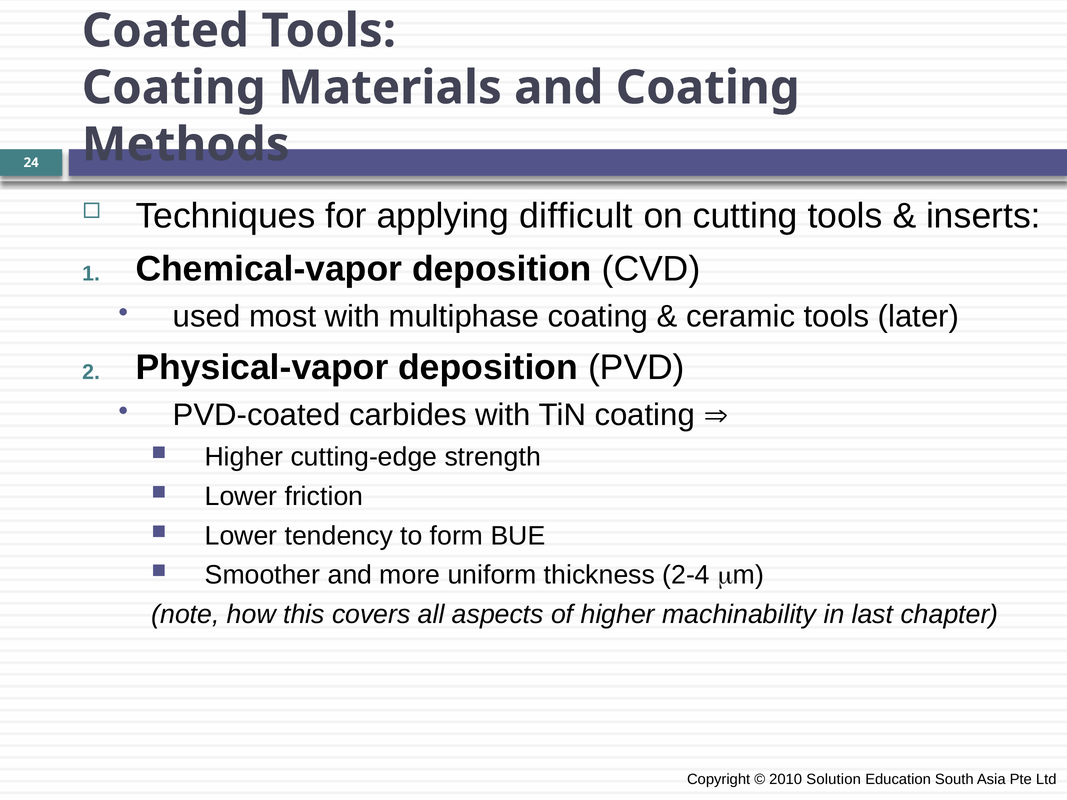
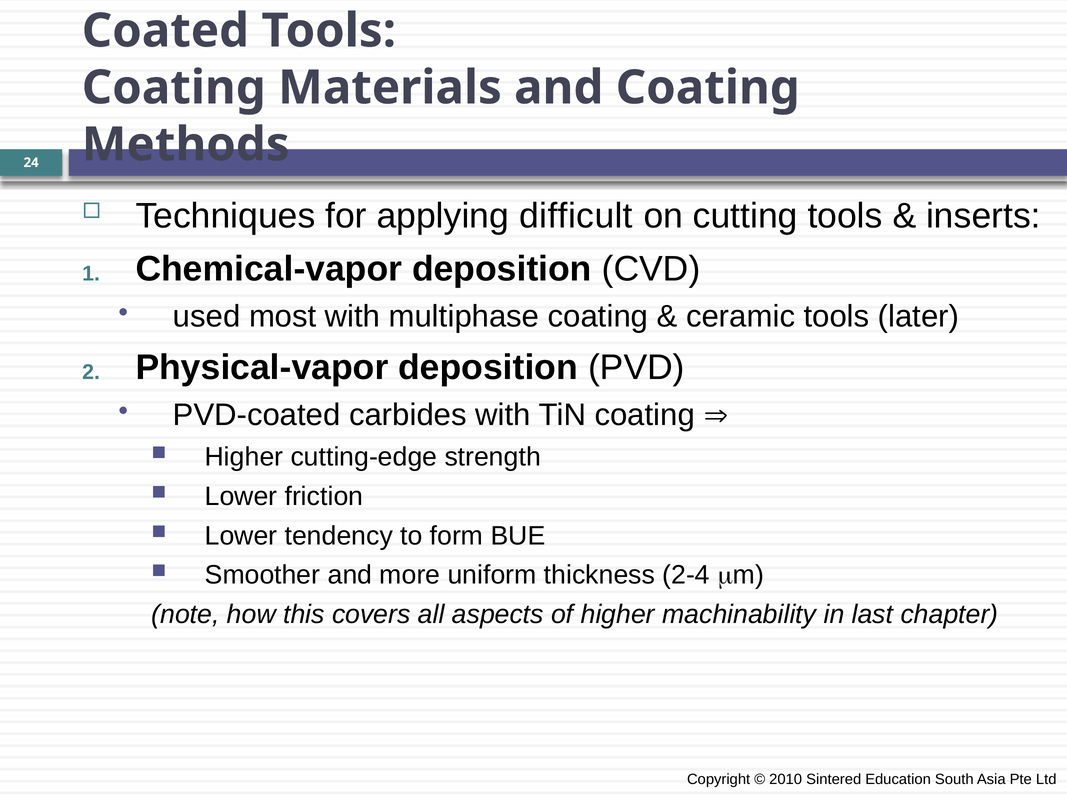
Solution: Solution -> Sintered (834, 779)
